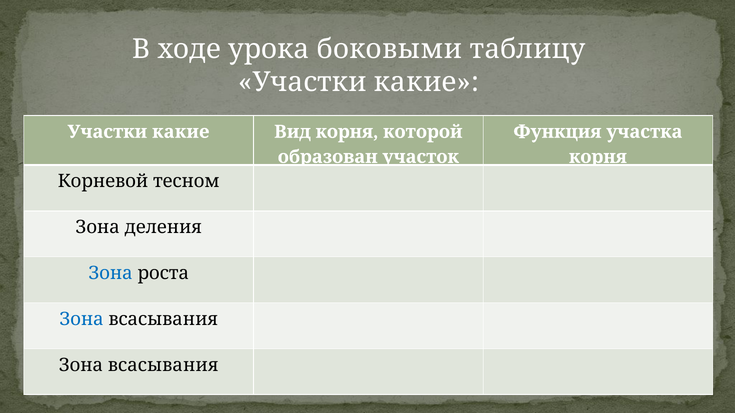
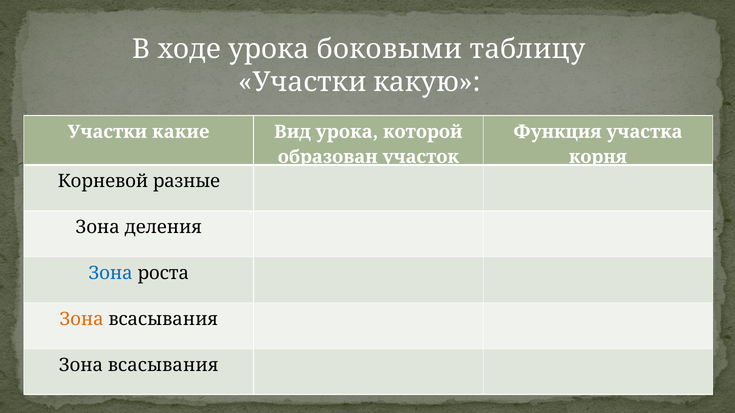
какие: какие -> какую (427, 82)
Вид корня: корня -> урока (347, 132)
тесном: тесном -> разные (186, 182)
Зона colour: blue -> orange (82, 319)
